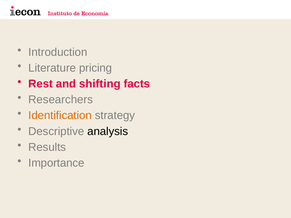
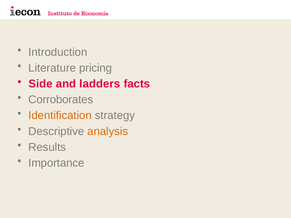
Rest: Rest -> Side (41, 84)
shifting: shifting -> ladders (100, 84)
Researchers: Researchers -> Corroborates (61, 100)
analysis colour: black -> orange (108, 131)
